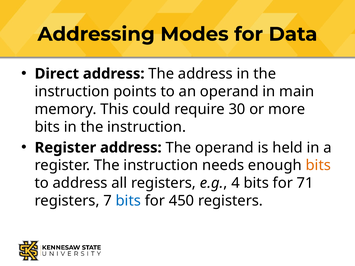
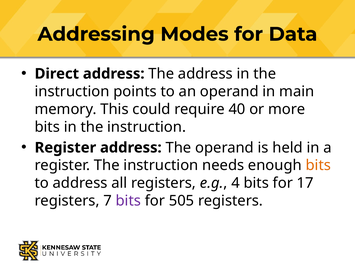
30: 30 -> 40 (237, 109)
71: 71 -> 17 (305, 183)
bits colour: blue -> purple (128, 201)
450: 450 -> 505 (181, 201)
